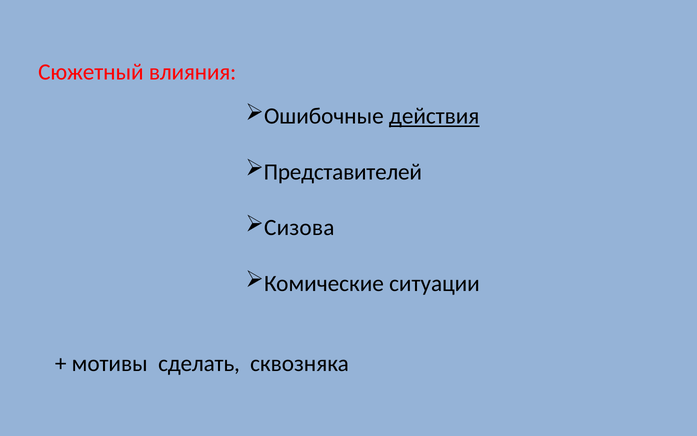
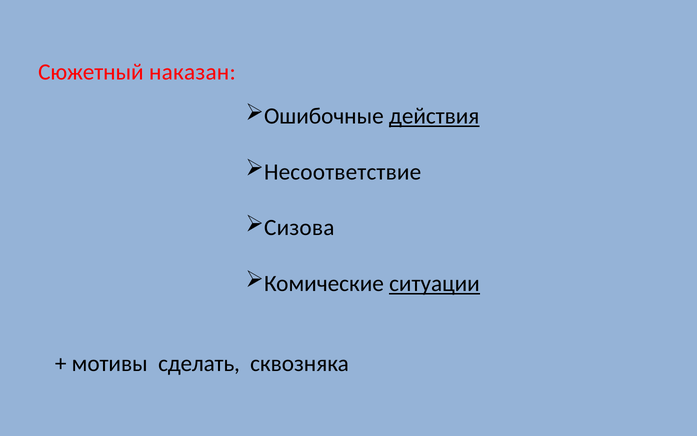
влияния: влияния -> наказан (192, 72)
Представителей: Представителей -> Несоответствие (343, 172)
ситуации underline: none -> present (434, 283)
